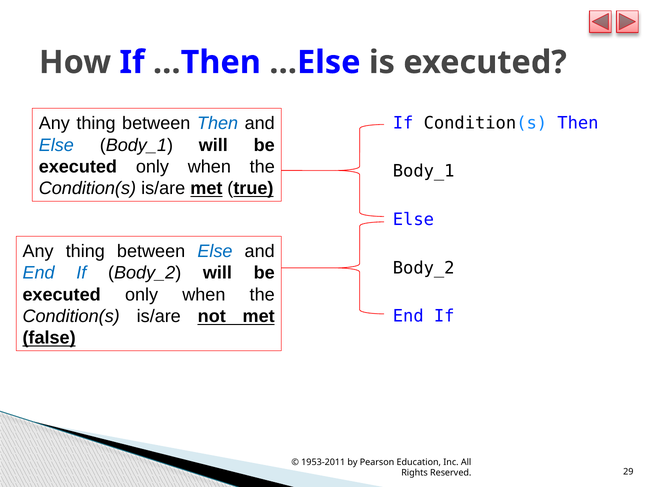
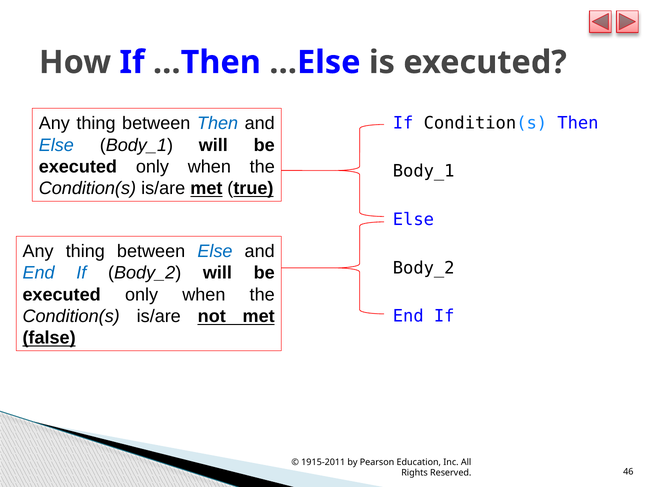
1953-2011: 1953-2011 -> 1915-2011 (323, 462)
29: 29 -> 46 (628, 471)
